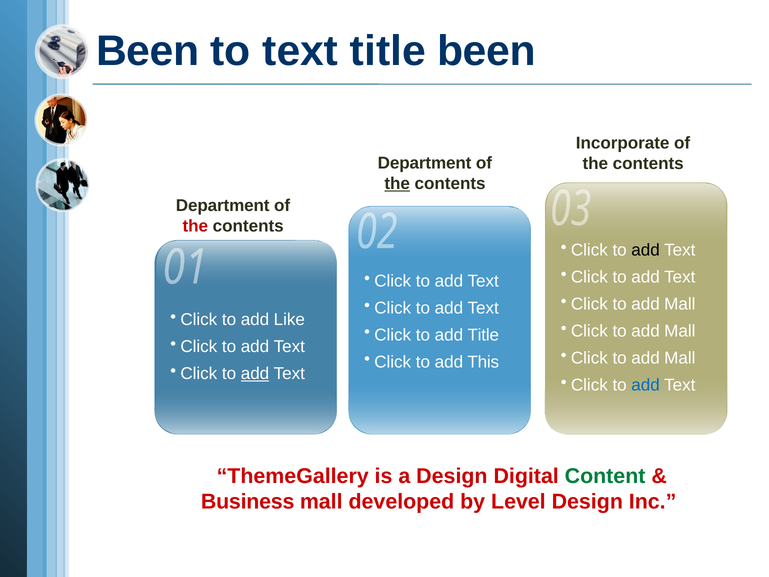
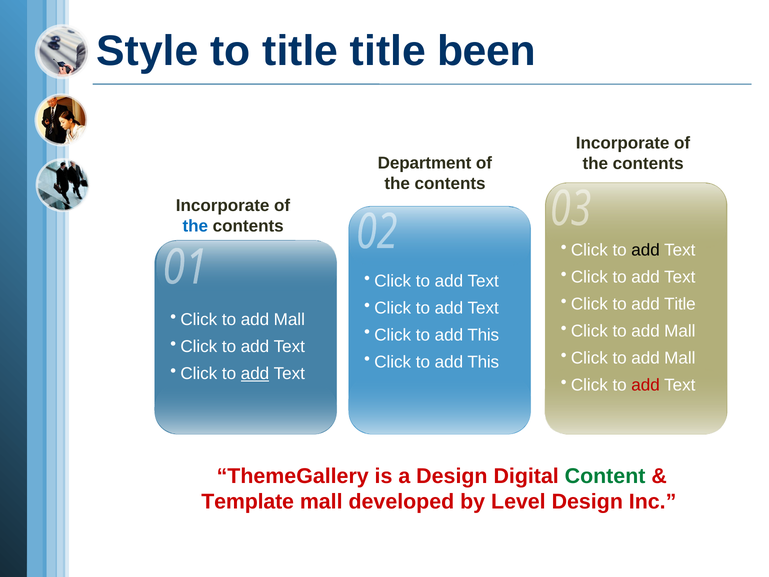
Been: Been -> Style (147, 51)
to text: text -> title (300, 51)
the underline: present -> none (397, 184)
Department: Department -> Incorporate (223, 206)
the colour: red -> blue (195, 226)
Mall: Mall -> Title (680, 304)
Like: Like -> Mall (289, 320)
Title: Title -> This (483, 335)
add colour: blue -> red (646, 385)
Business: Business -> Template (248, 502)
